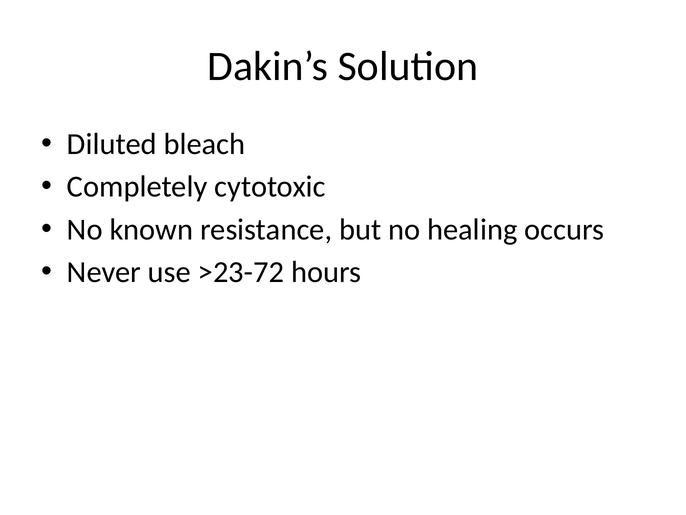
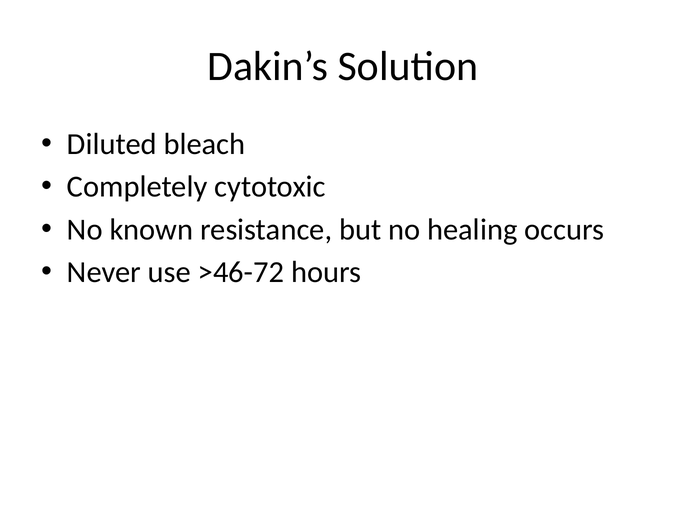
>23-72: >23-72 -> >46-72 (241, 272)
